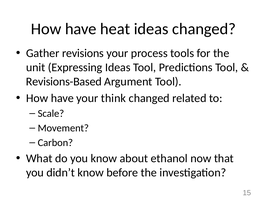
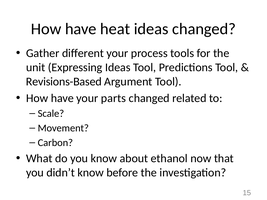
revisions: revisions -> different (83, 53)
think: think -> parts (113, 98)
